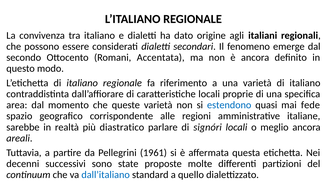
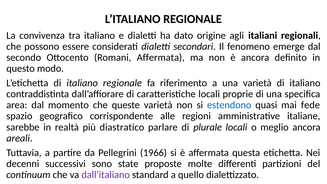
Romani Accentata: Accentata -> Affermata (161, 57)
signóri: signóri -> plurale (208, 127)
1961: 1961 -> 1966 (153, 153)
dall’italiano colour: blue -> purple (106, 175)
